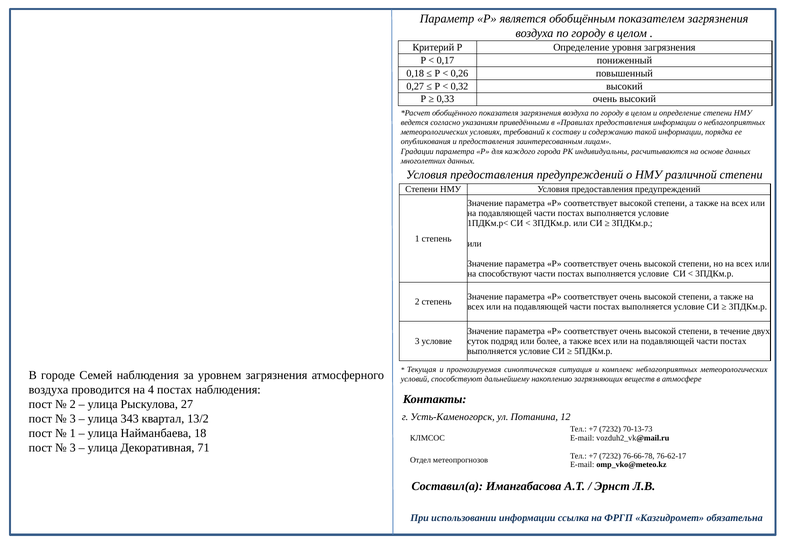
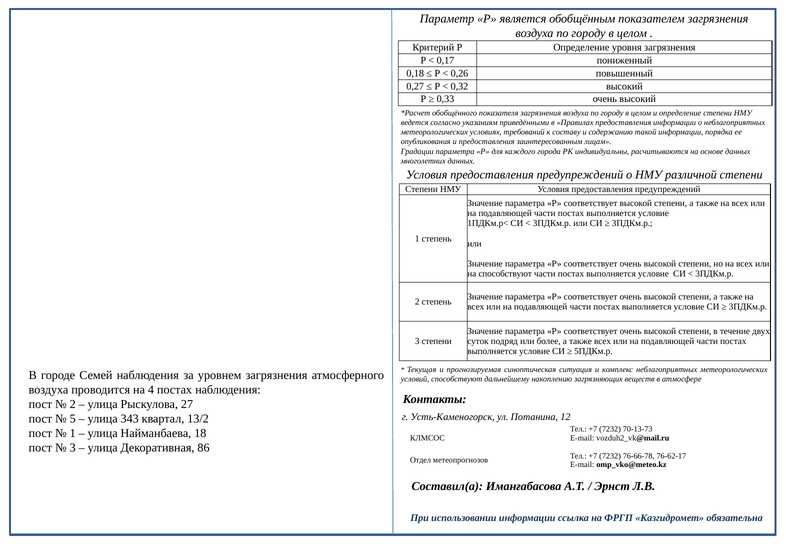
3 условие: условие -> степени (437, 341)
3: 3 -> 5 (73, 419)
71: 71 -> 86 (204, 448)
